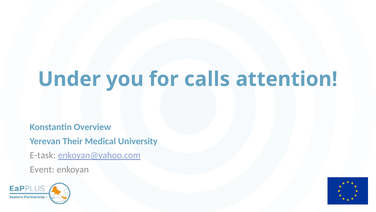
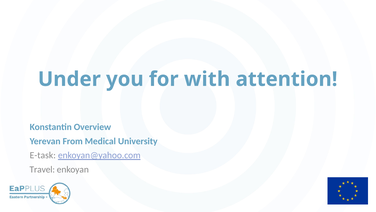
calls: calls -> with (207, 79)
Their: Their -> From (73, 141)
Event: Event -> Travel (42, 169)
